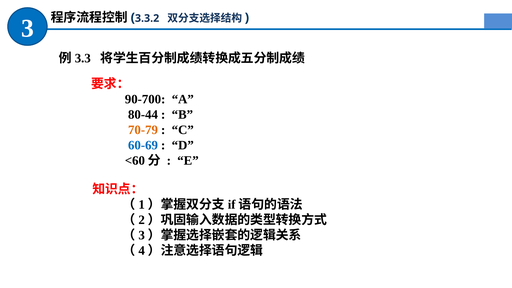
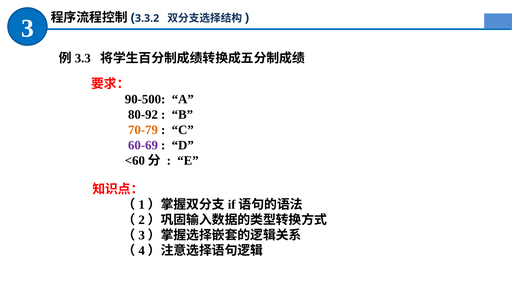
90-700: 90-700 -> 90-500 (145, 99)
80-44: 80-44 -> 80-92 (143, 115)
60-69 colour: blue -> purple (143, 145)
